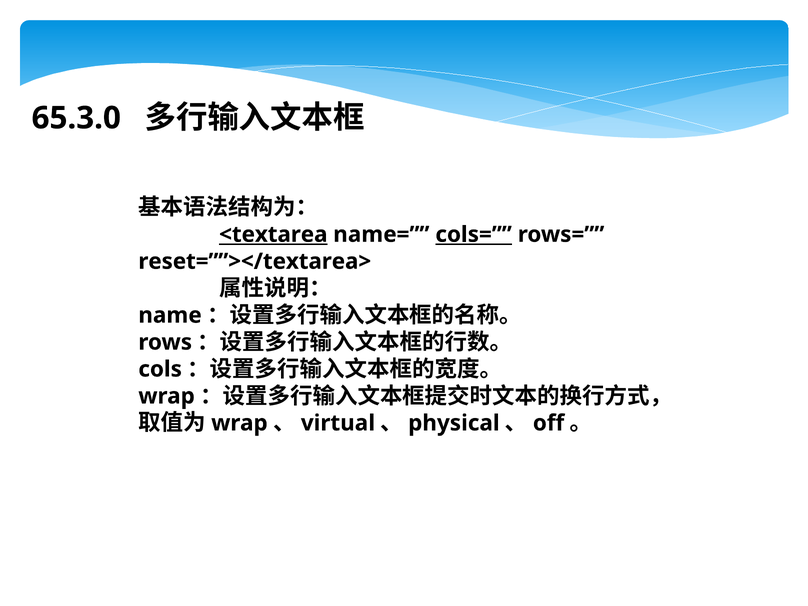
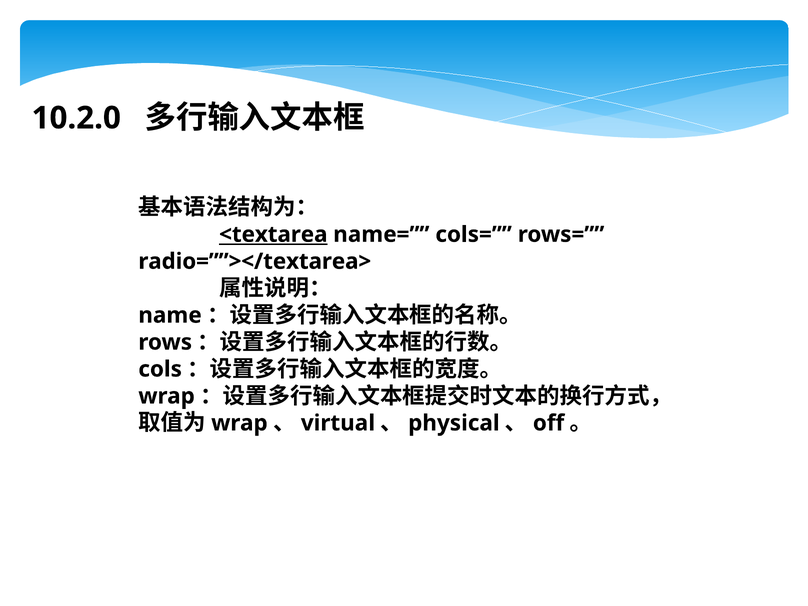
65.3.0: 65.3.0 -> 10.2.0 (76, 118)
cols= underline: present -> none (474, 234)
reset=””></textarea>: reset=””></textarea> -> radio=””></textarea> (255, 261)
